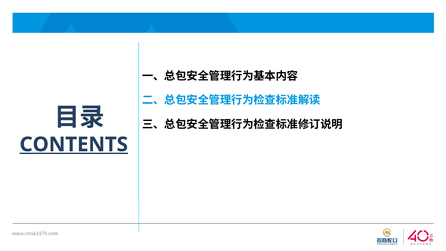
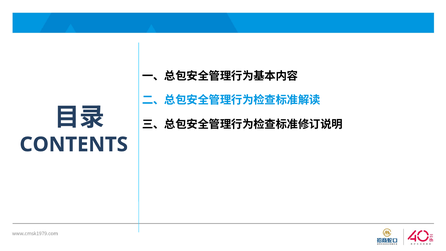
CONTENTS underline: present -> none (74, 144)
